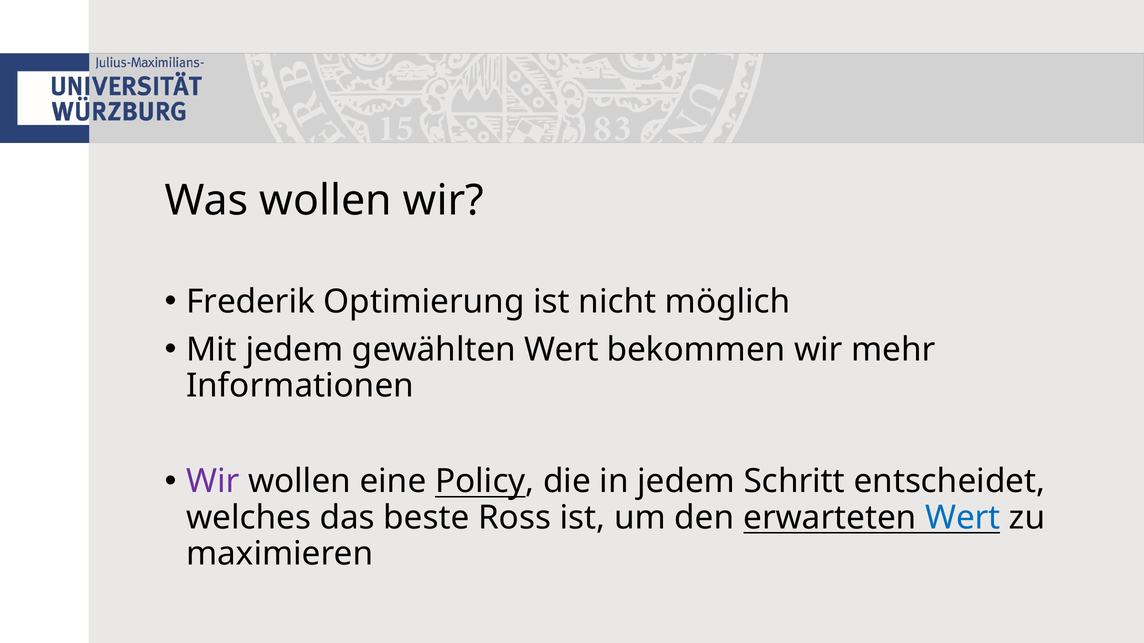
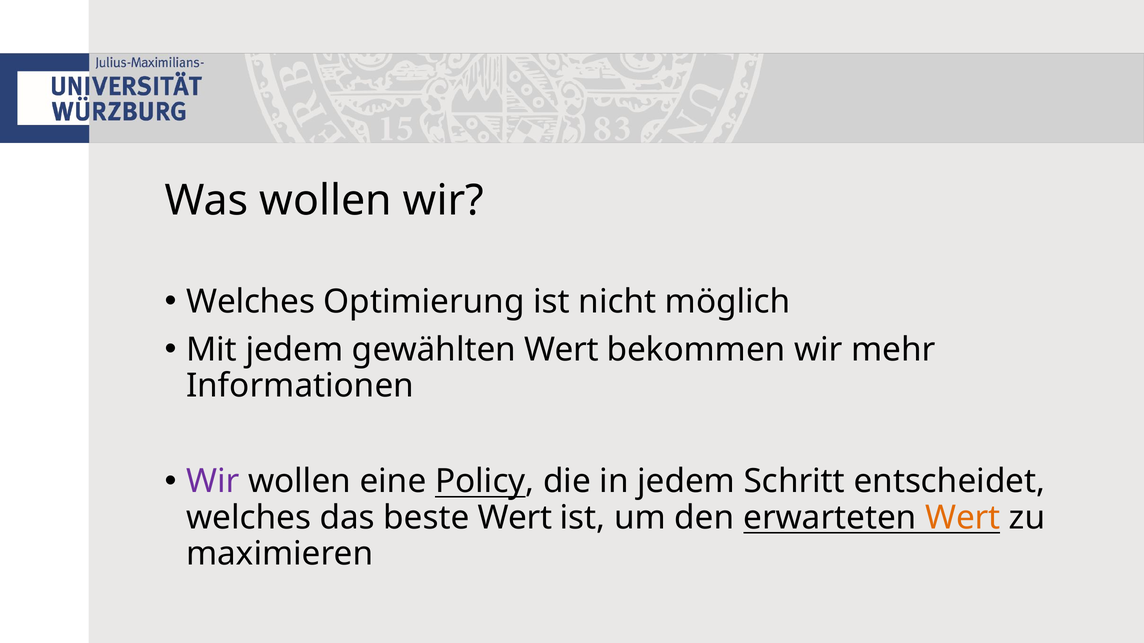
Frederik: Frederik -> Welches (251, 302)
beste Ross: Ross -> Wert (515, 518)
Wert colour: blue -> orange (963, 518)
